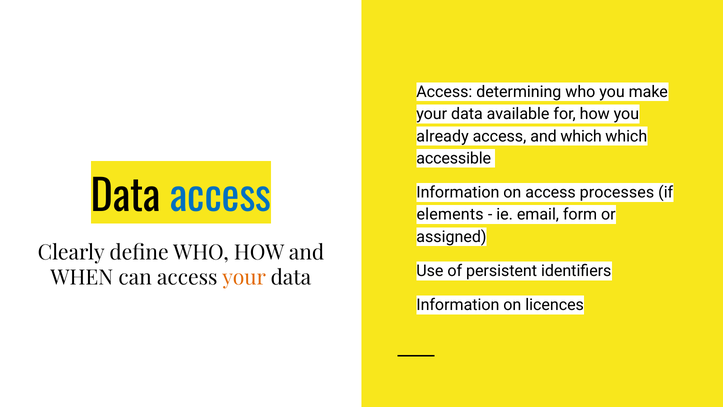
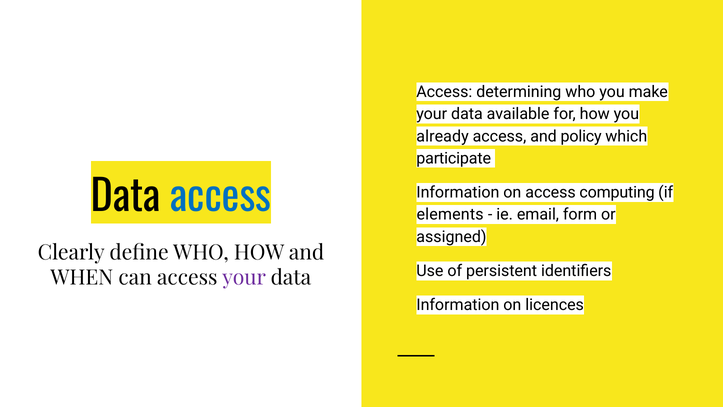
and which: which -> policy (581, 136)
accessible: accessible -> participate (454, 158)
processes: processes -> computing (617, 192)
your colour: orange -> purple (244, 278)
